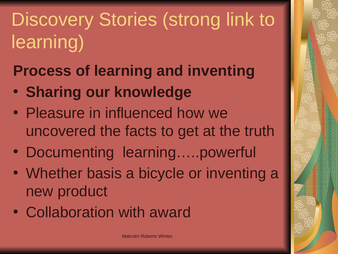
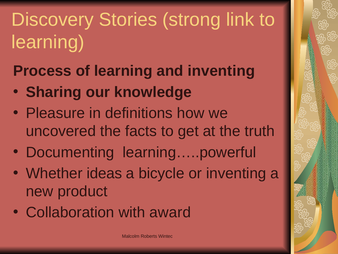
influenced: influenced -> definitions (139, 113)
basis: basis -> ideas (104, 173)
